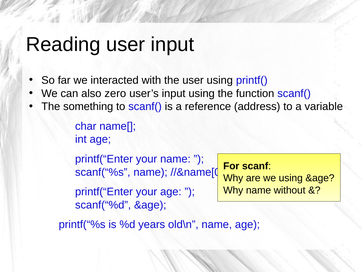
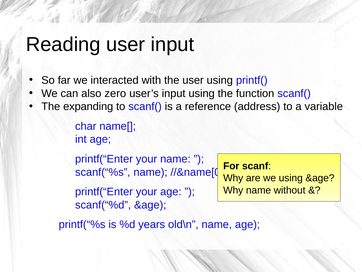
something: something -> expanding (88, 106)
